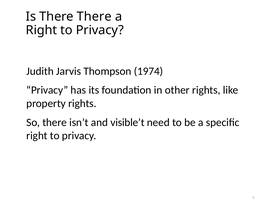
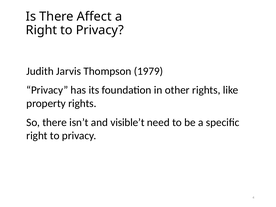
There There: There -> Affect (94, 16)
1974: 1974 -> 1979 (149, 71)
